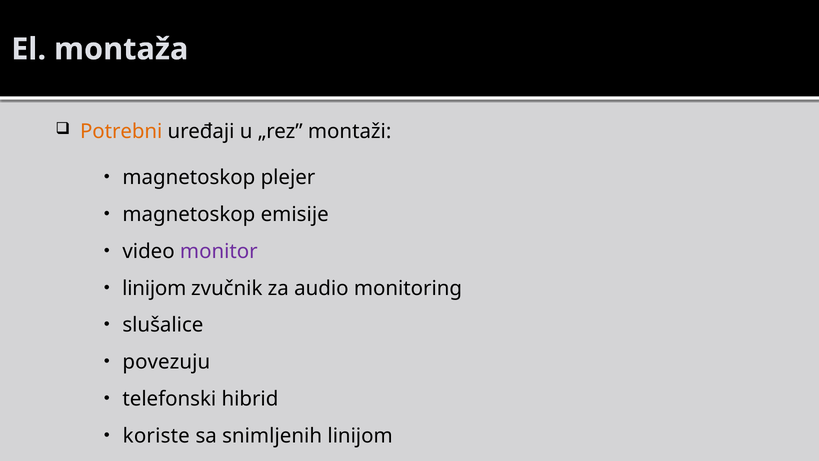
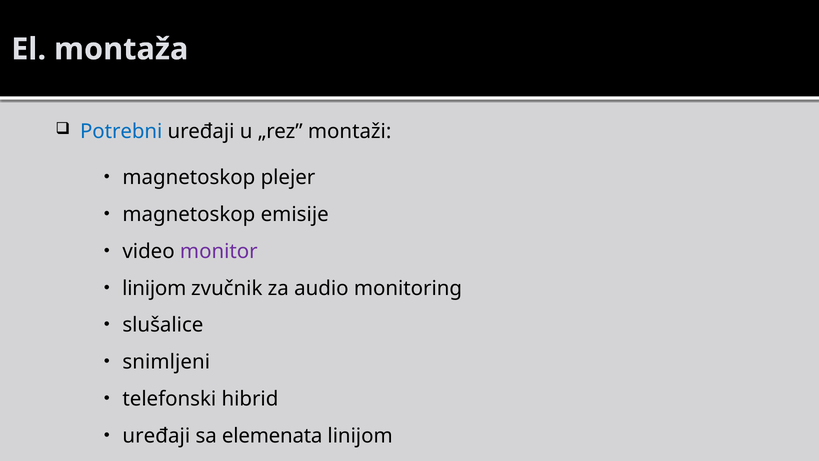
Potrebni colour: orange -> blue (121, 131)
povezuju: povezuju -> snimljeni (166, 362)
koriste: koriste -> uređaji (156, 436)
snimljenih: snimljenih -> elemenata (272, 436)
